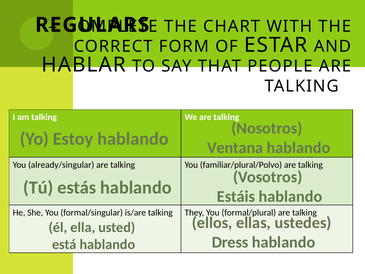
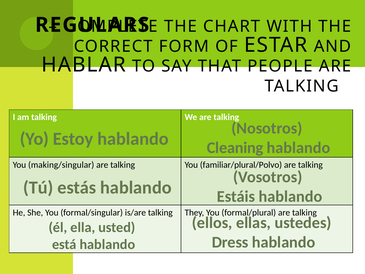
Ventana: Ventana -> Cleaning (235, 148)
already/singular: already/singular -> making/singular (61, 165)
